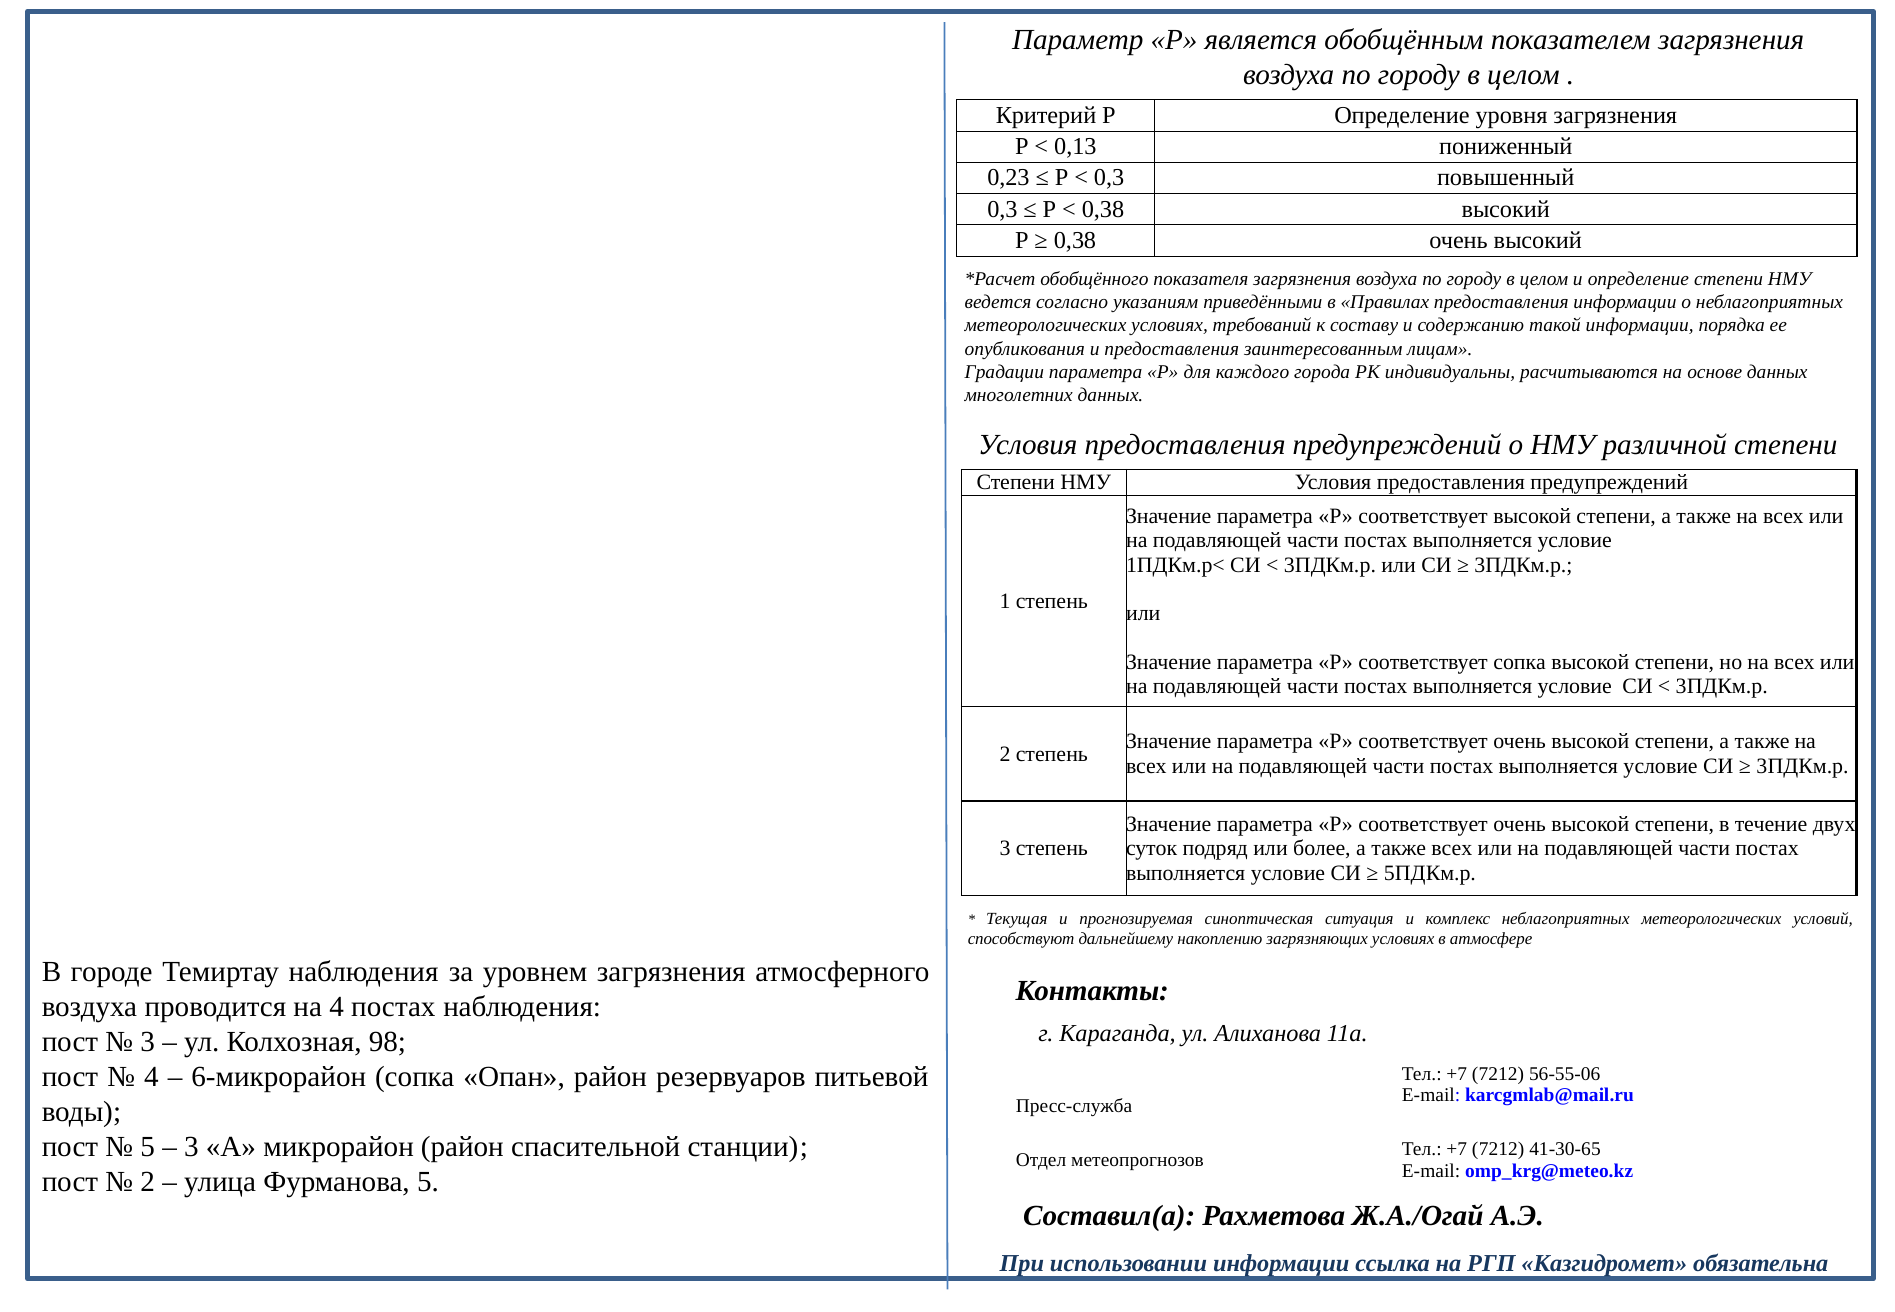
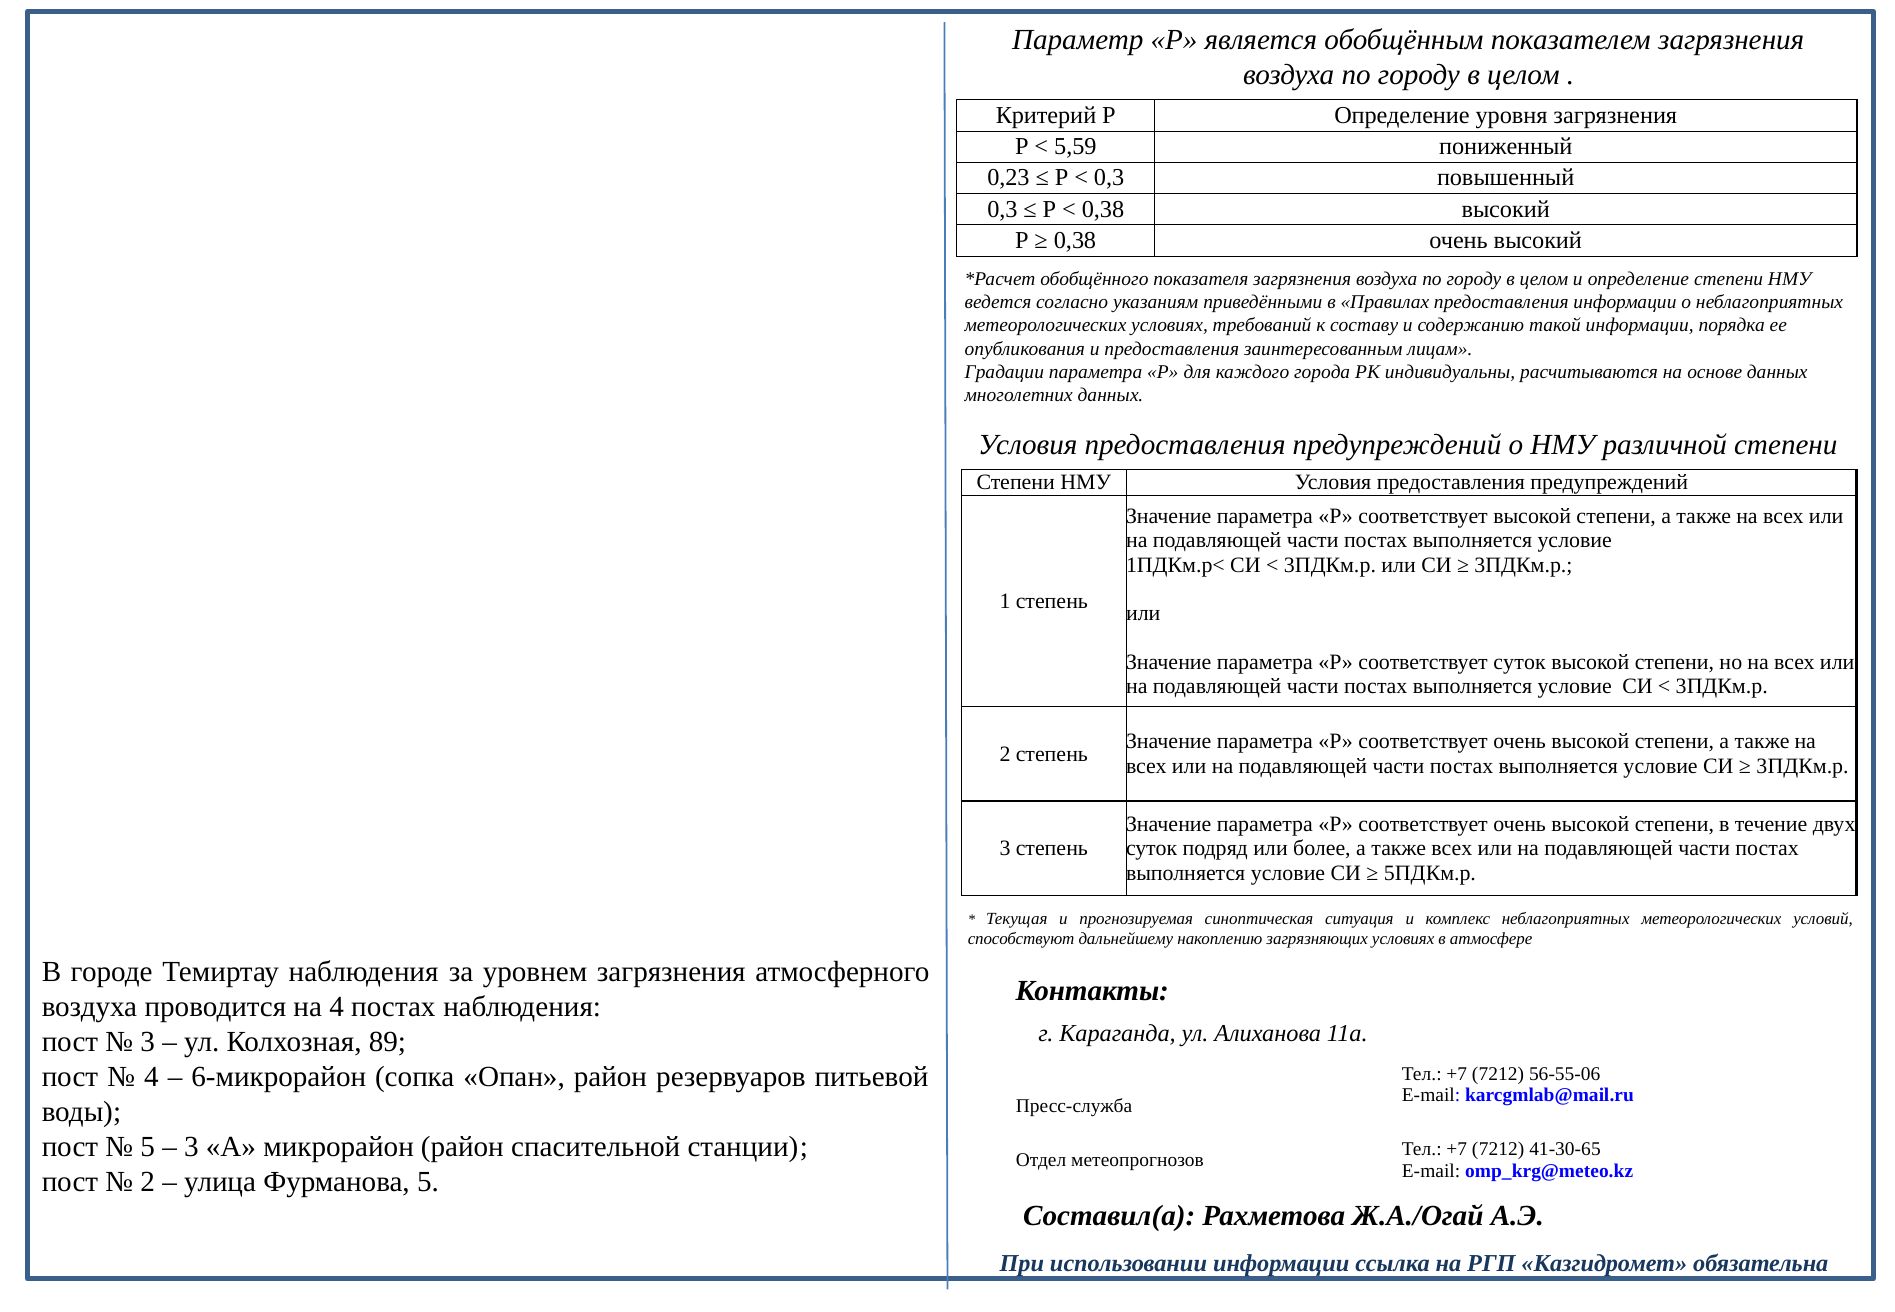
0,13: 0,13 -> 5,59 (1075, 147)
соответствует сопка: сопка -> суток (1520, 662)
98: 98 -> 89 (387, 1042)
